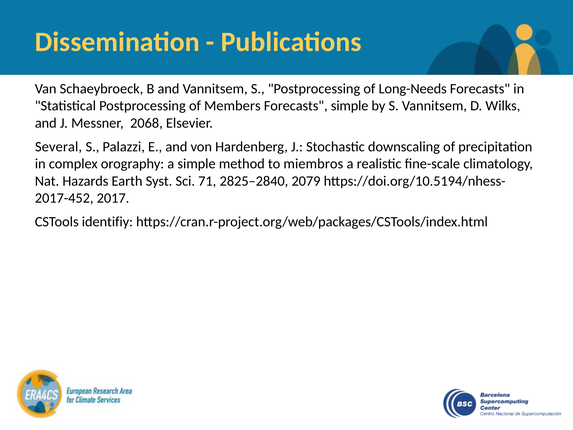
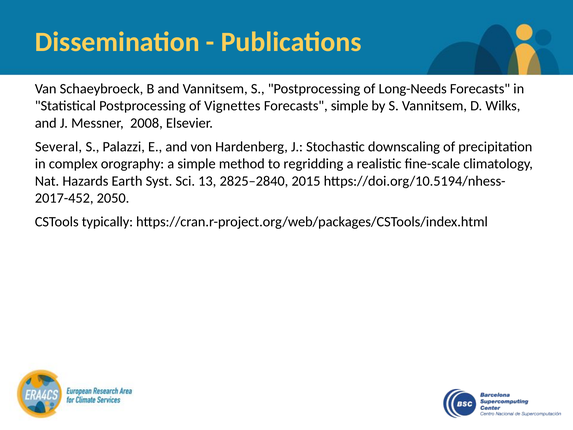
Members: Members -> Vignettes (232, 106)
2068: 2068 -> 2008 (146, 123)
miembros: miembros -> regridding (313, 164)
71: 71 -> 13 (207, 181)
2079: 2079 -> 2015 (306, 181)
2017: 2017 -> 2050 (113, 198)
identifiy: identifiy -> typically (107, 222)
